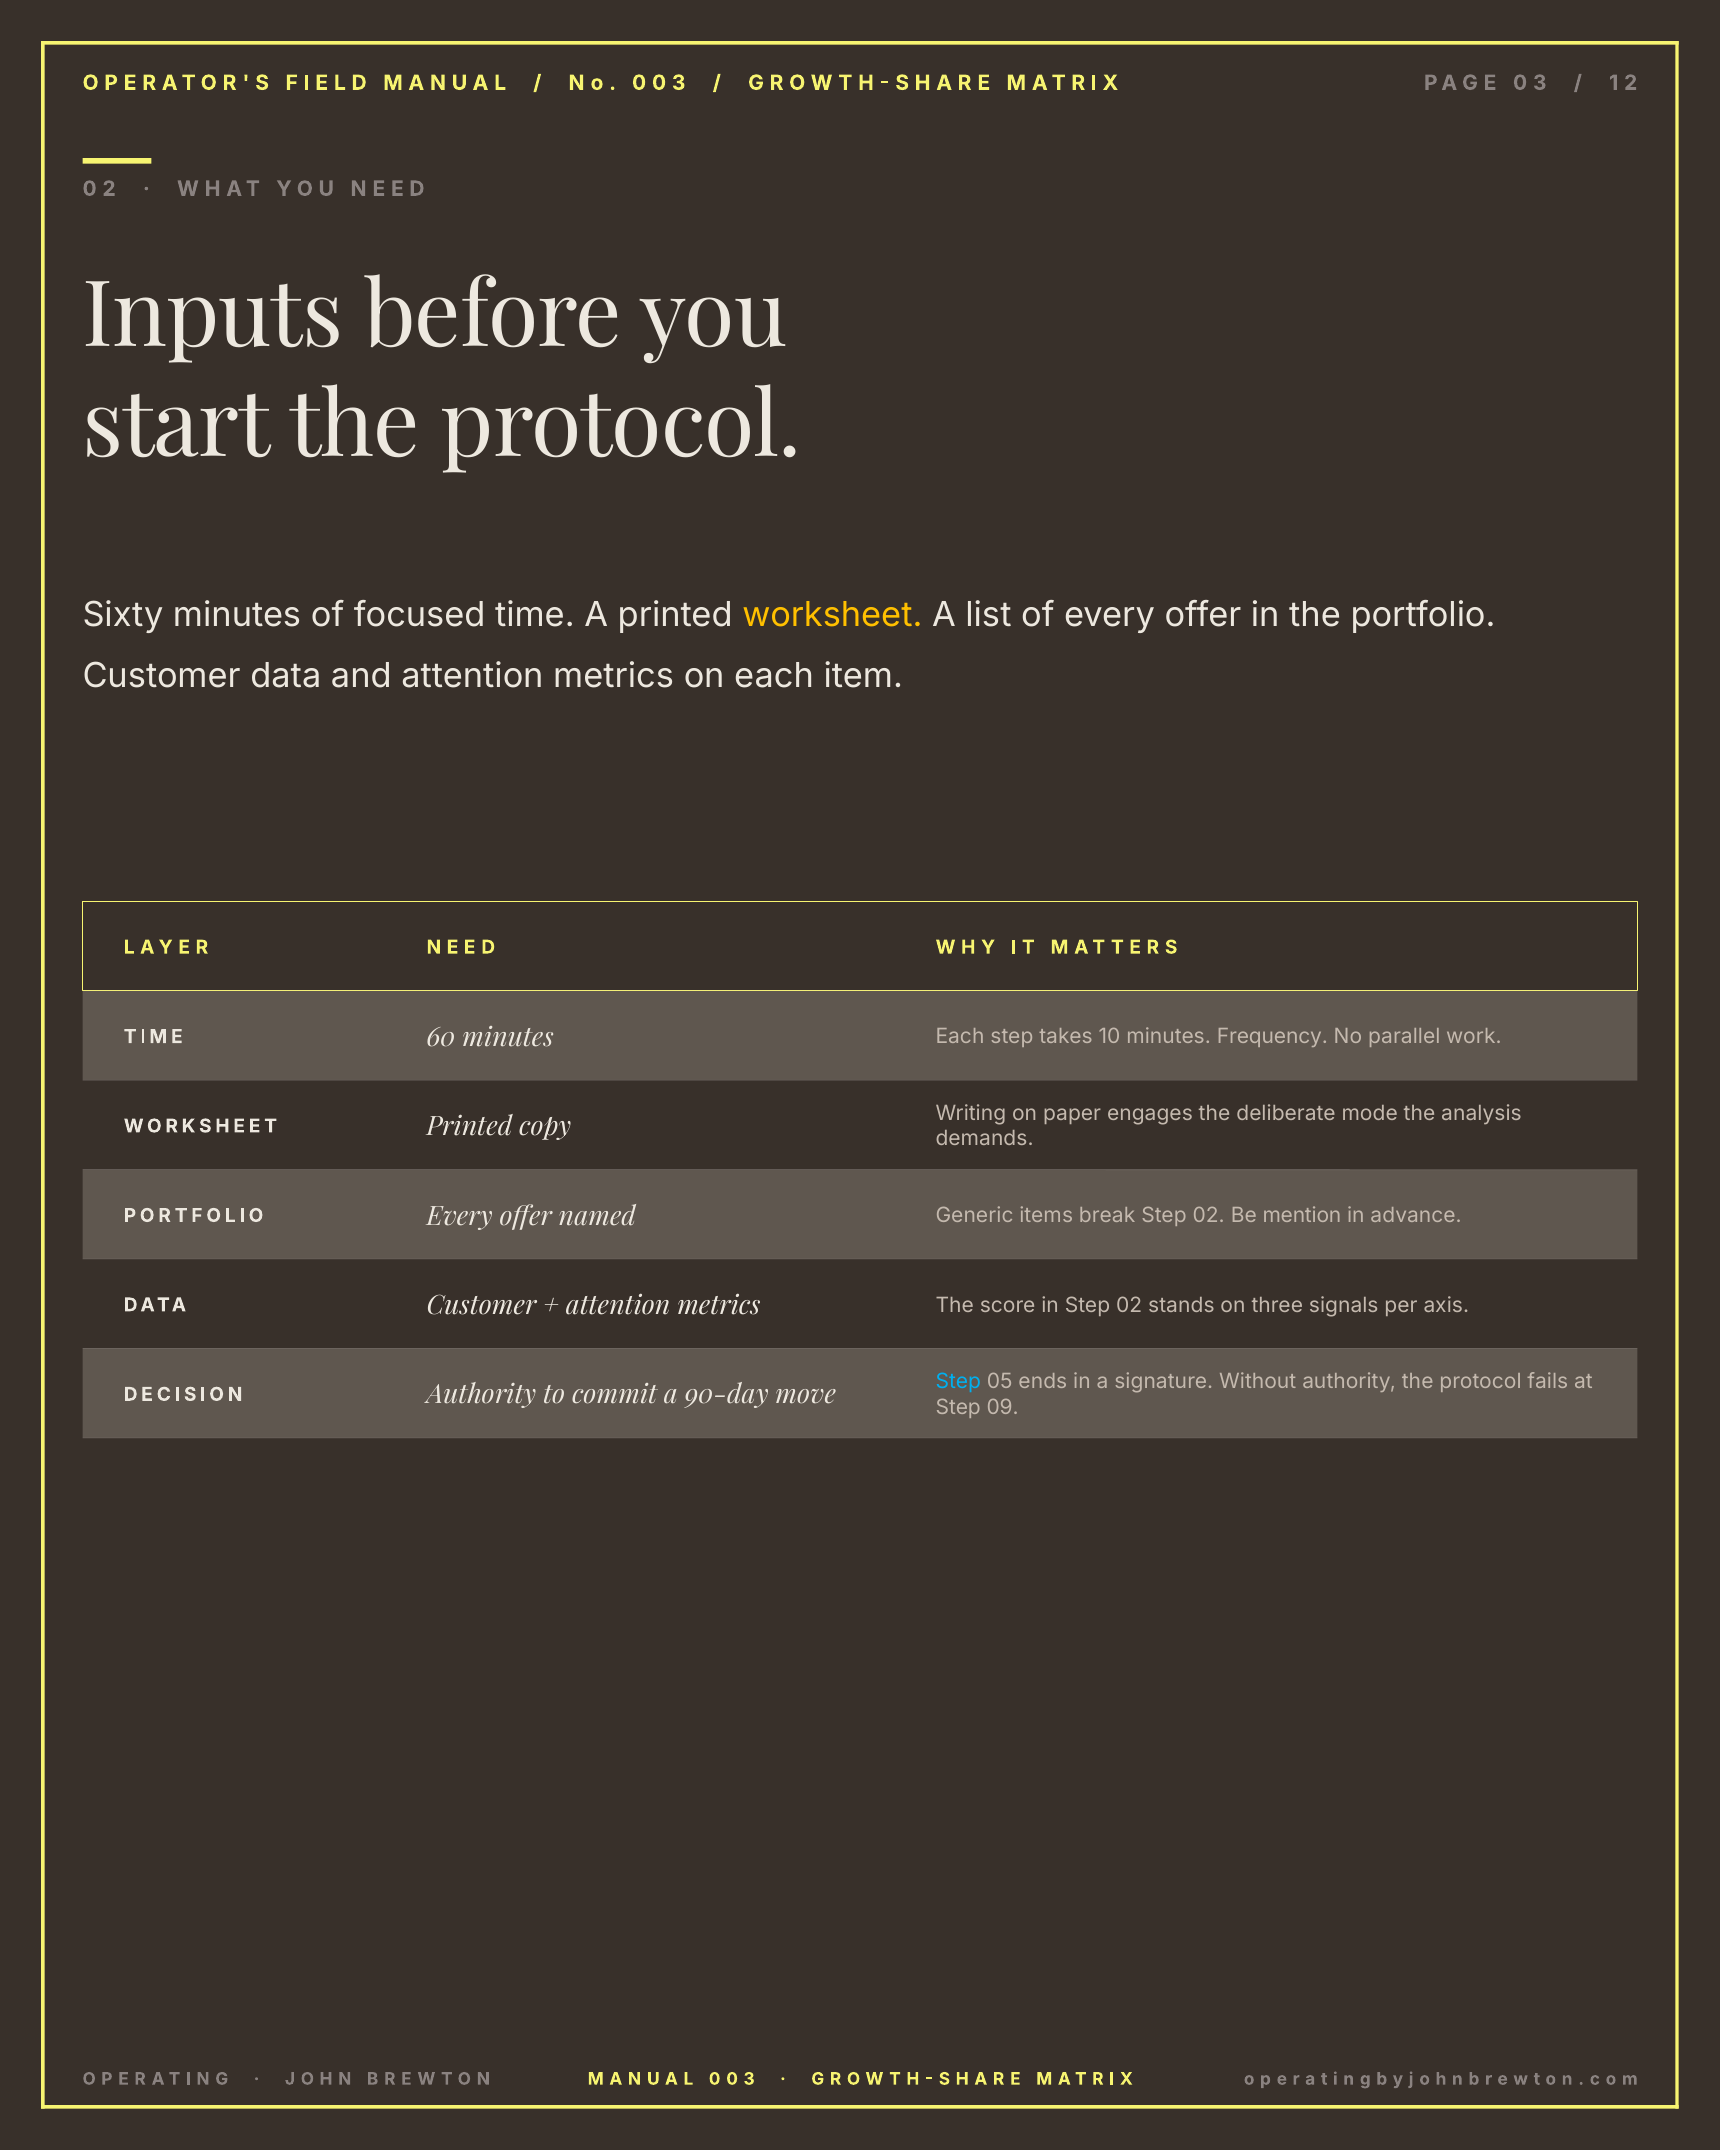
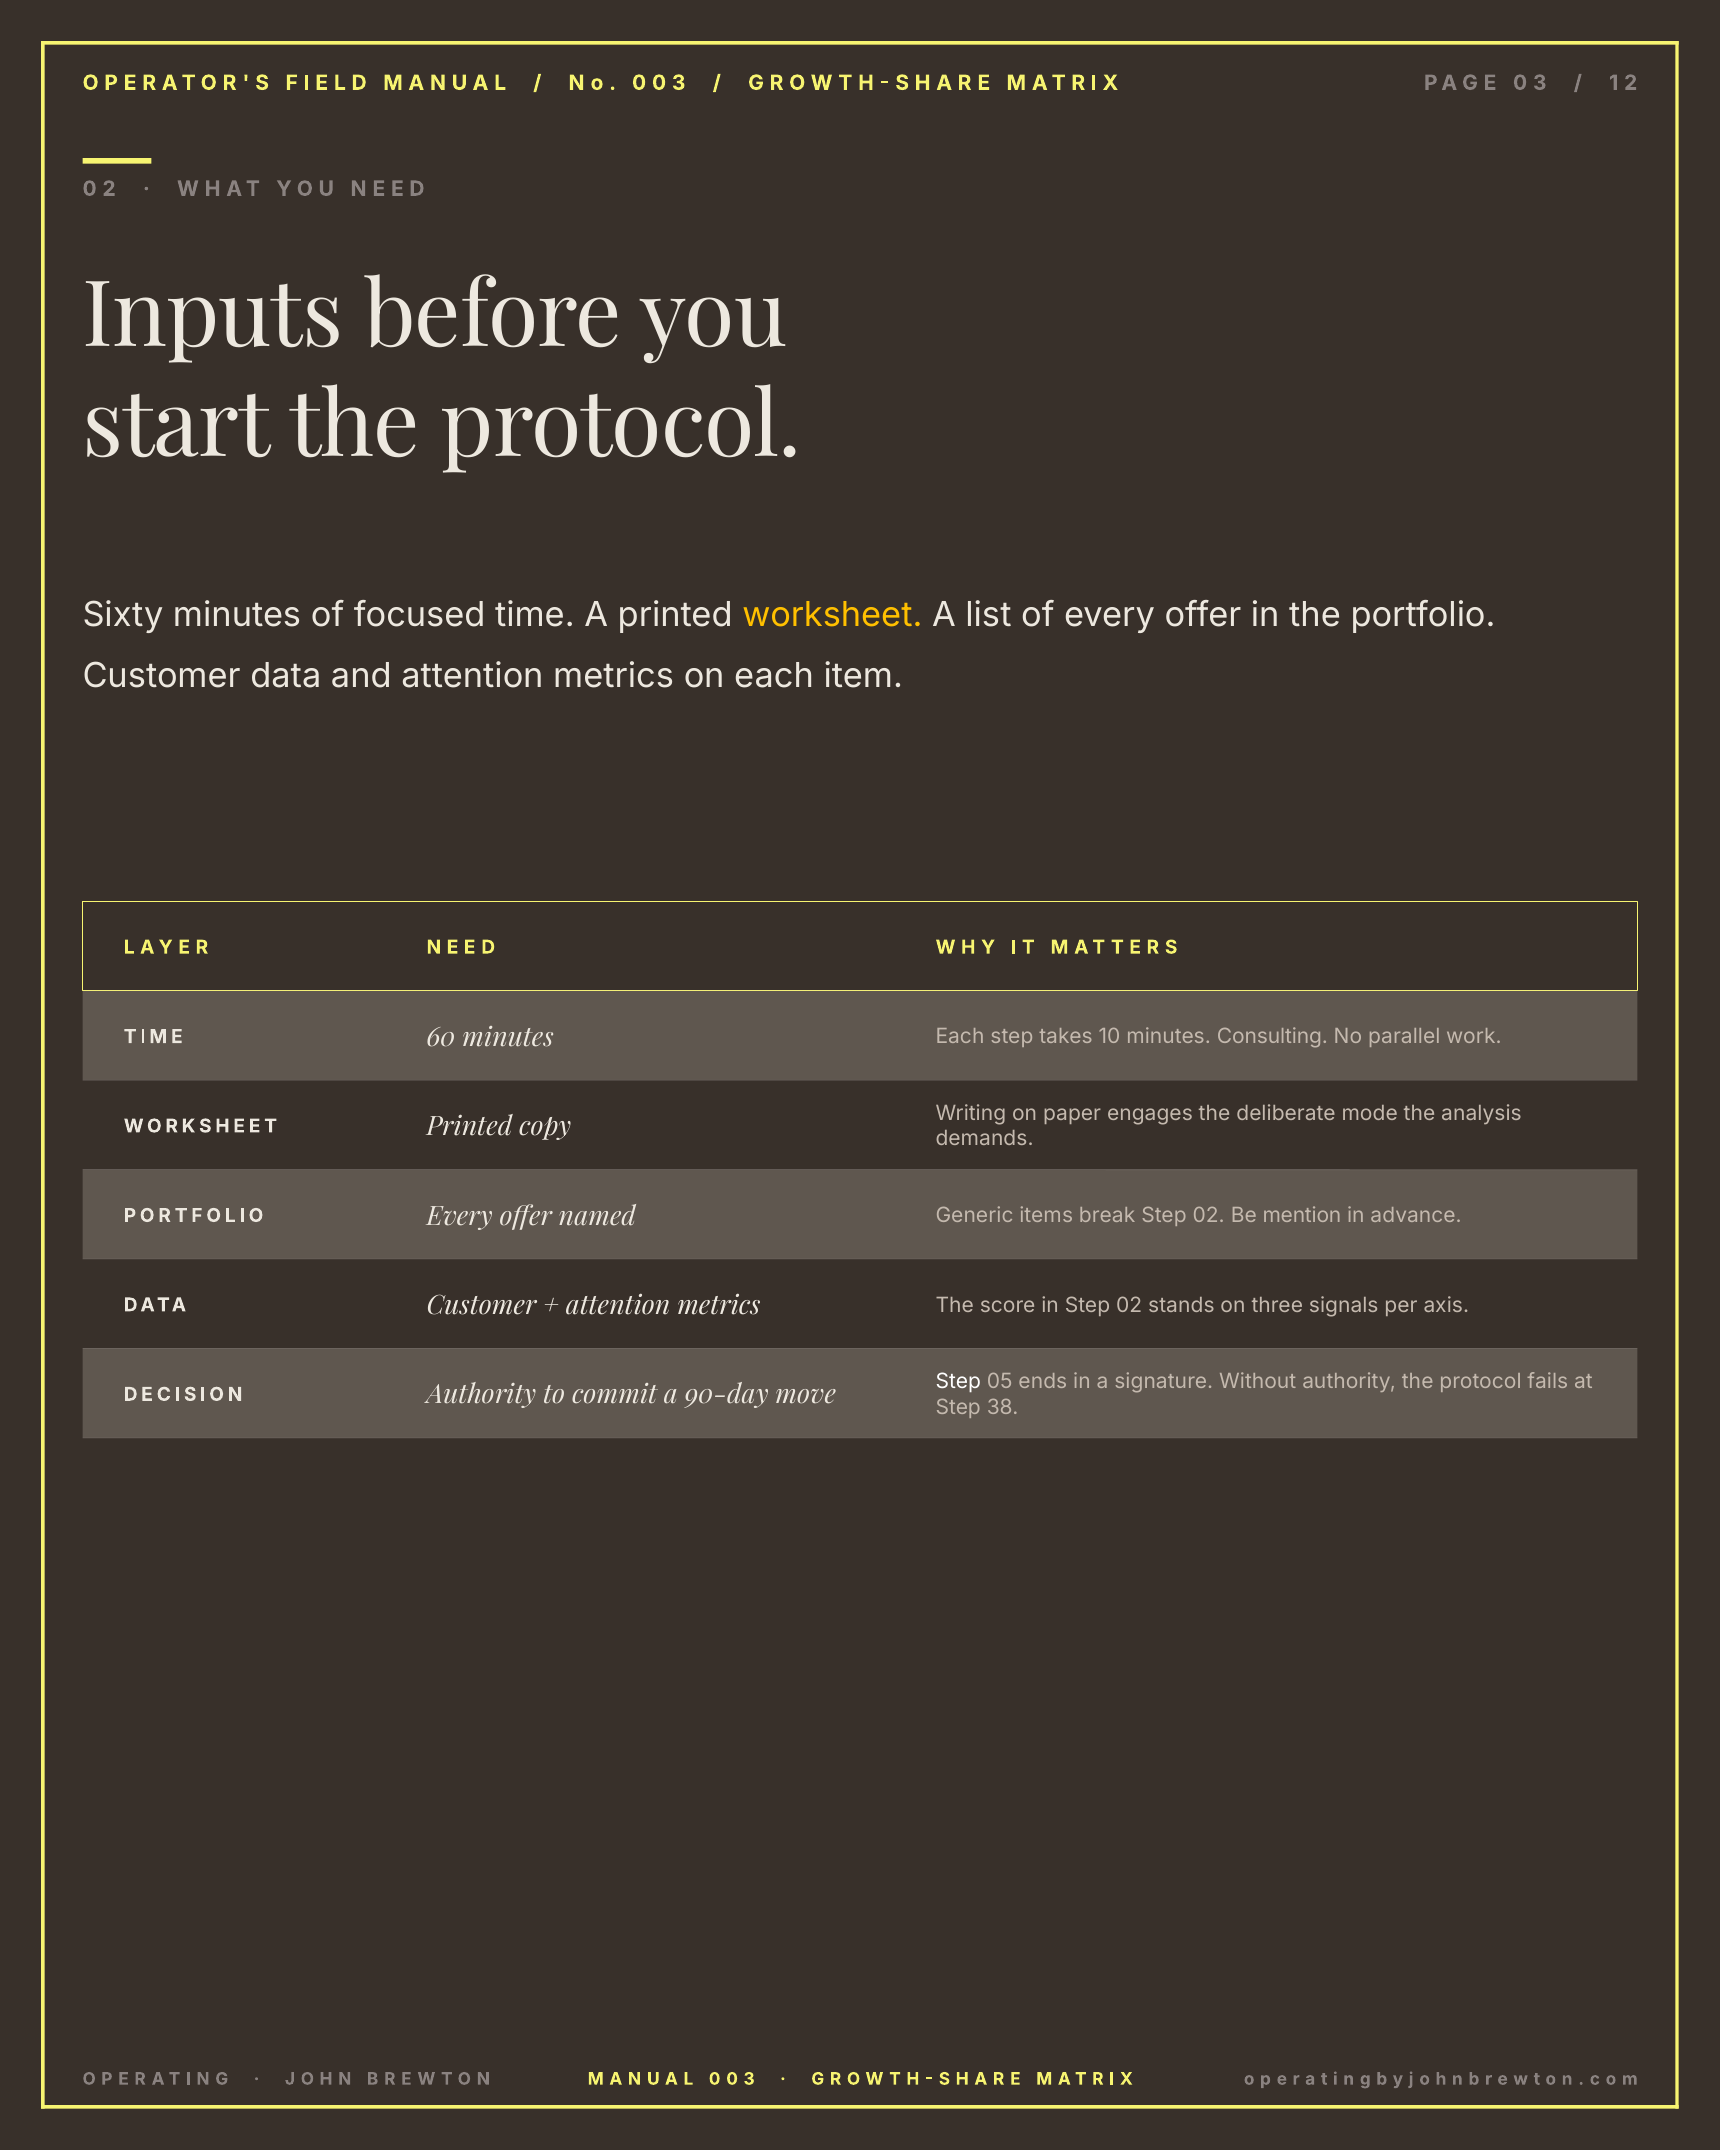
Frequency: Frequency -> Consulting (1272, 1037)
Step colour: light blue -> white (958, 1382)
09: 09 -> 38 (1003, 1407)
